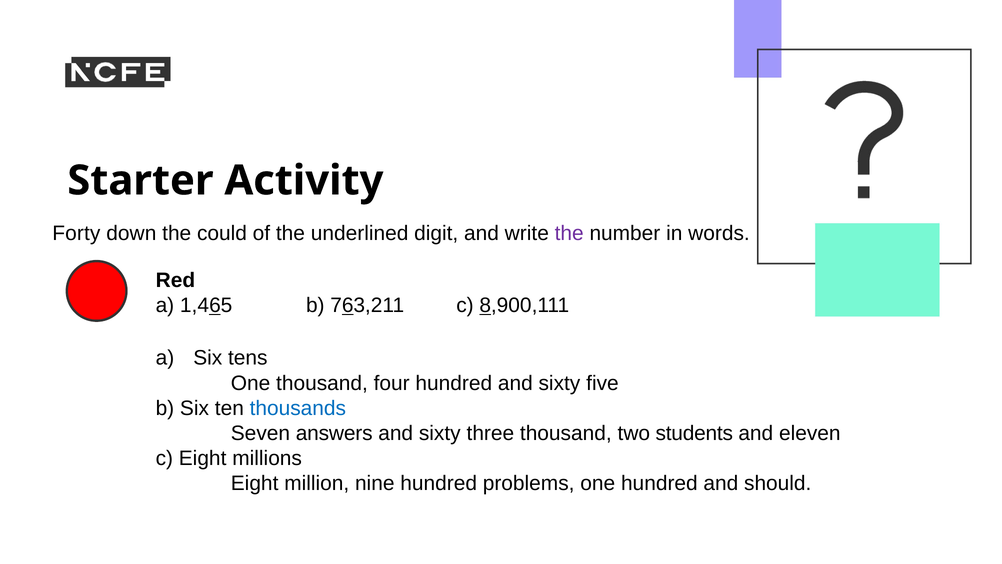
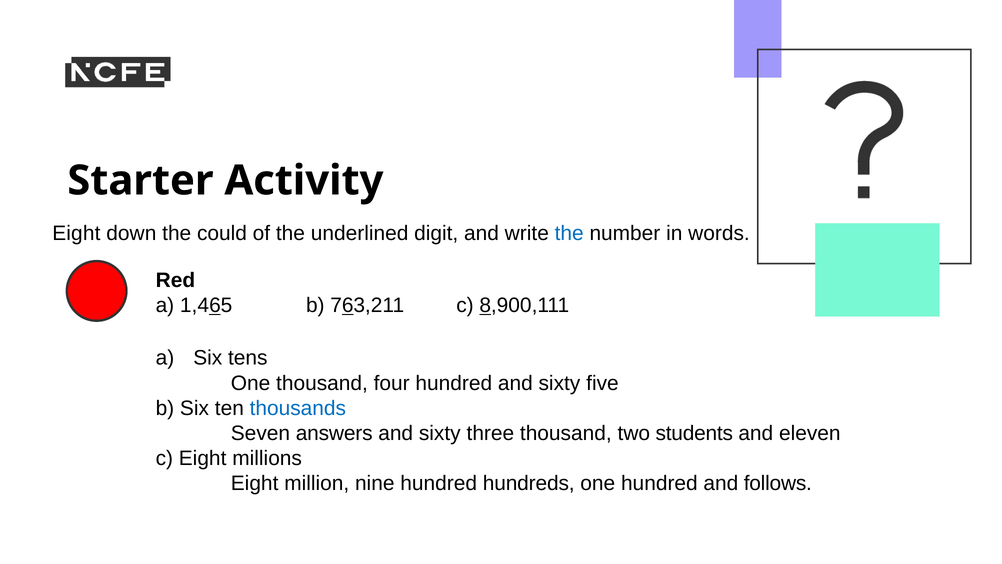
Forty: Forty -> Eight (76, 233)
the colour: purple -> blue (569, 233)
problems: problems -> hundreds (529, 483)
should: should -> follows (778, 483)
